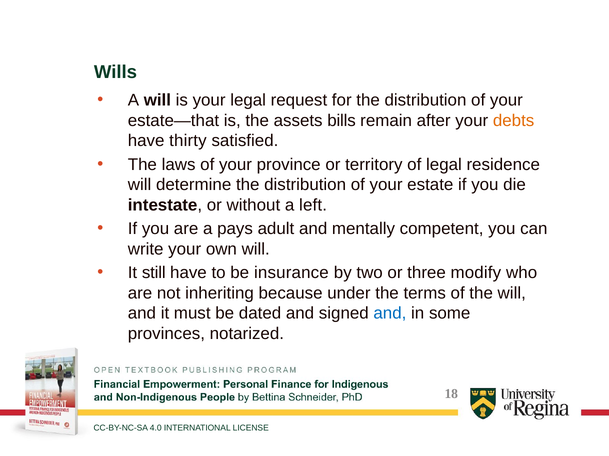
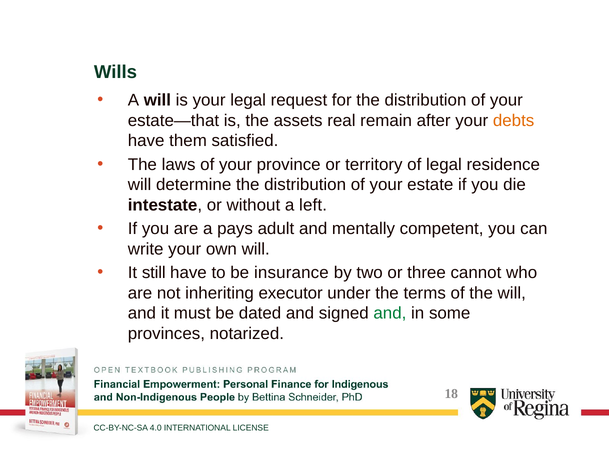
bills: bills -> real (341, 121)
thirty: thirty -> them (188, 141)
modify: modify -> cannot (476, 273)
because: because -> executor (291, 293)
and colour: blue -> green (390, 314)
